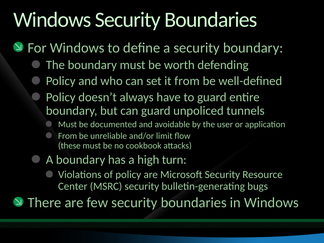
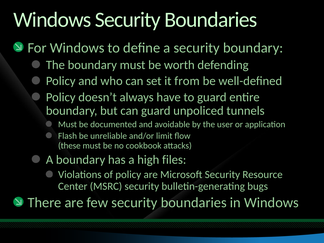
From: From -> Flash (68, 136)
turn: turn -> files (174, 160)
